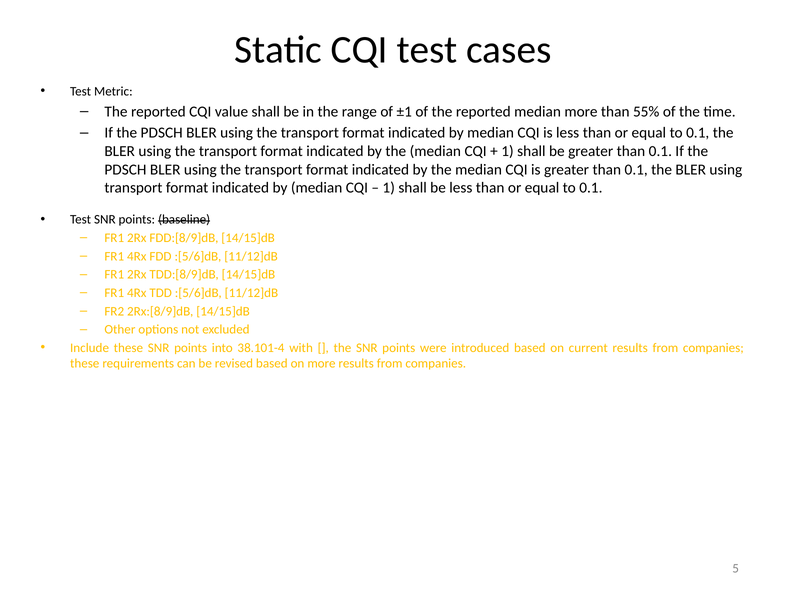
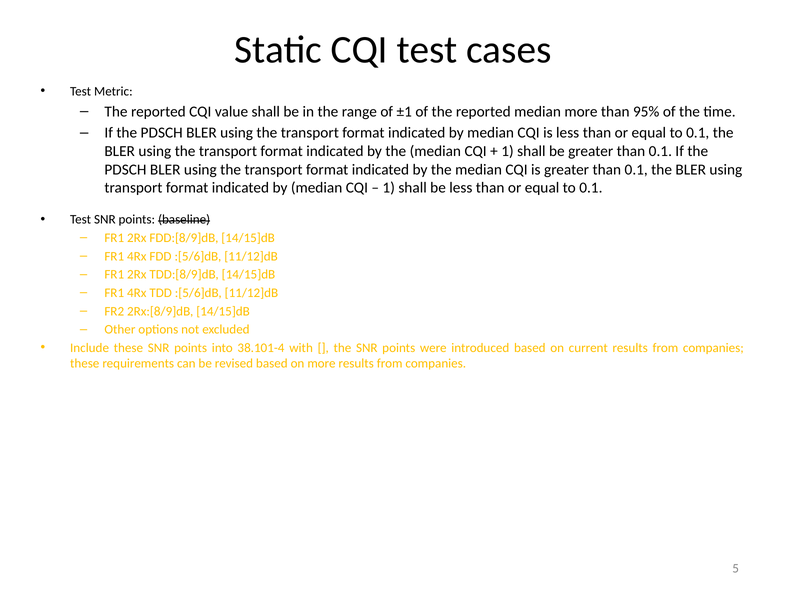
55%: 55% -> 95% (646, 112)
